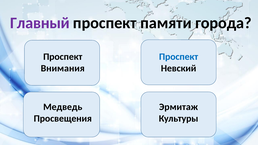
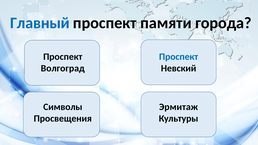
Главный colour: purple -> blue (40, 23)
Внимания: Внимания -> Волгоград (63, 68)
Медведь: Медведь -> Символы (63, 107)
